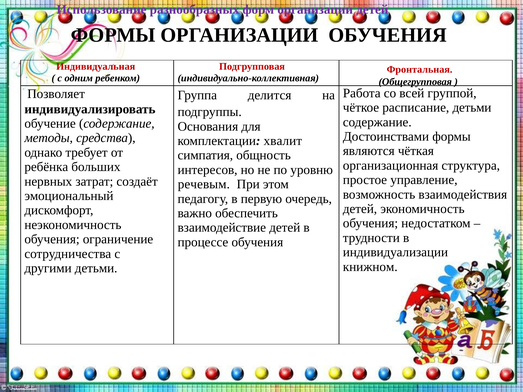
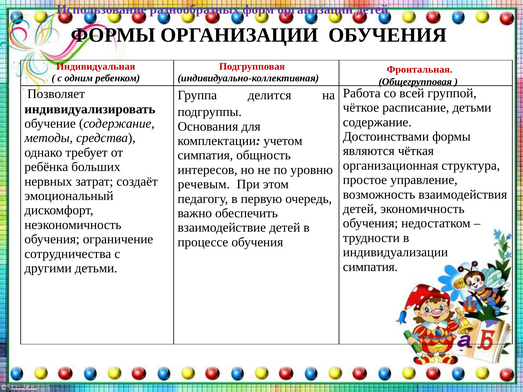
хвалит: хвалит -> учетом (283, 141)
книжном: книжном -> симпатия (370, 267)
